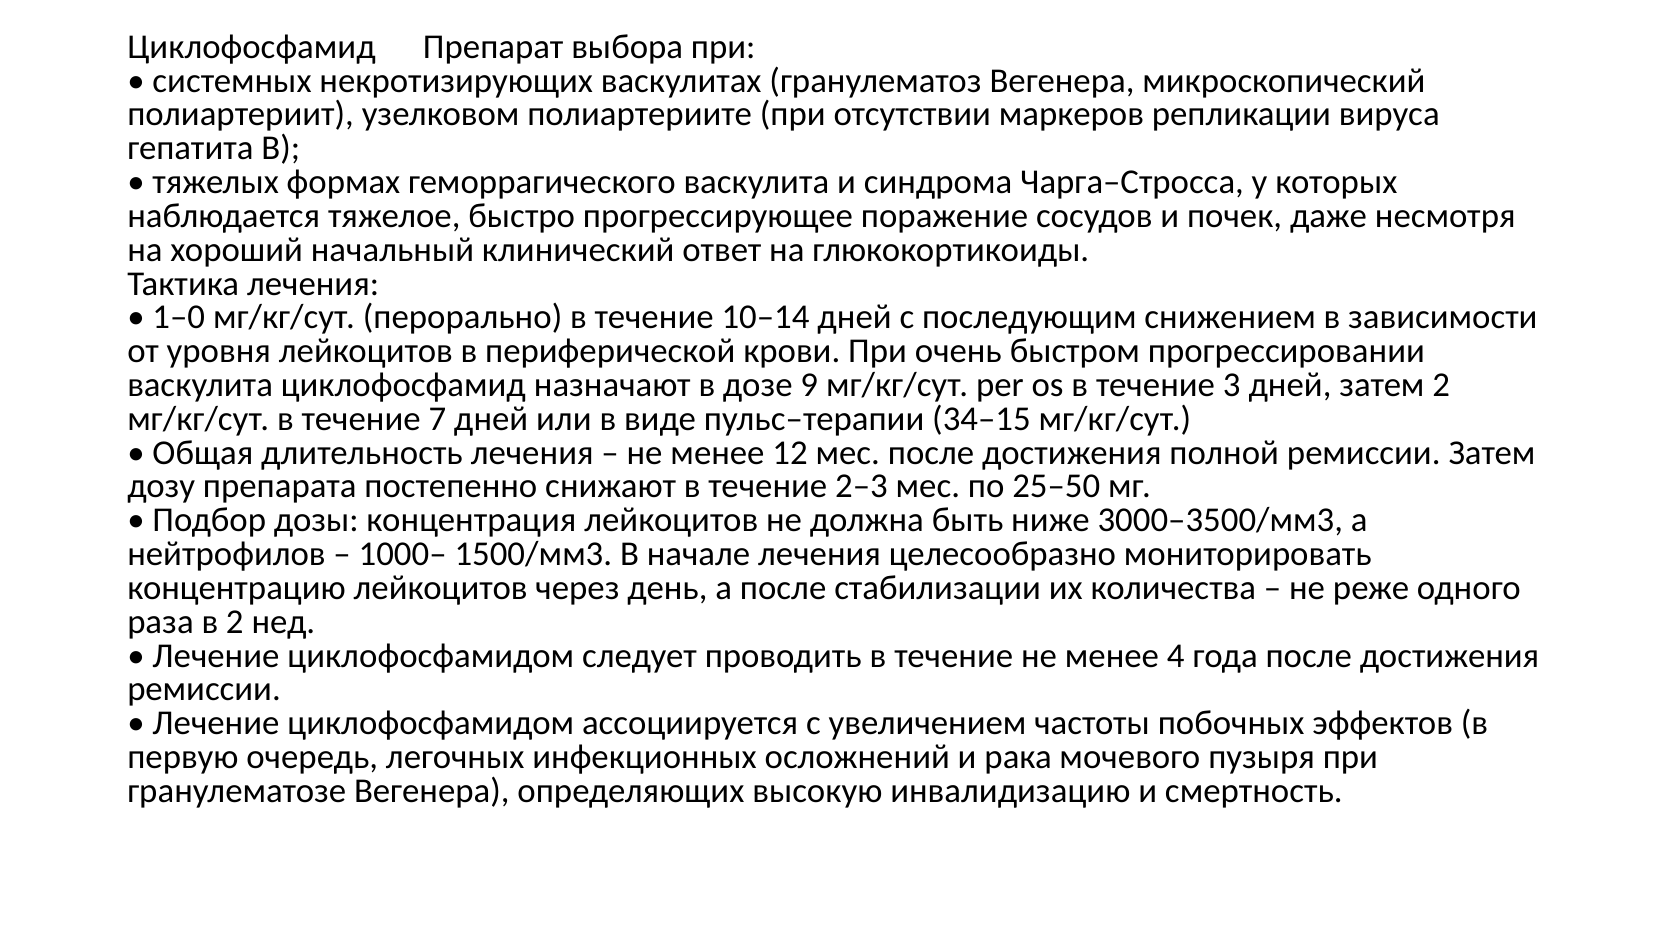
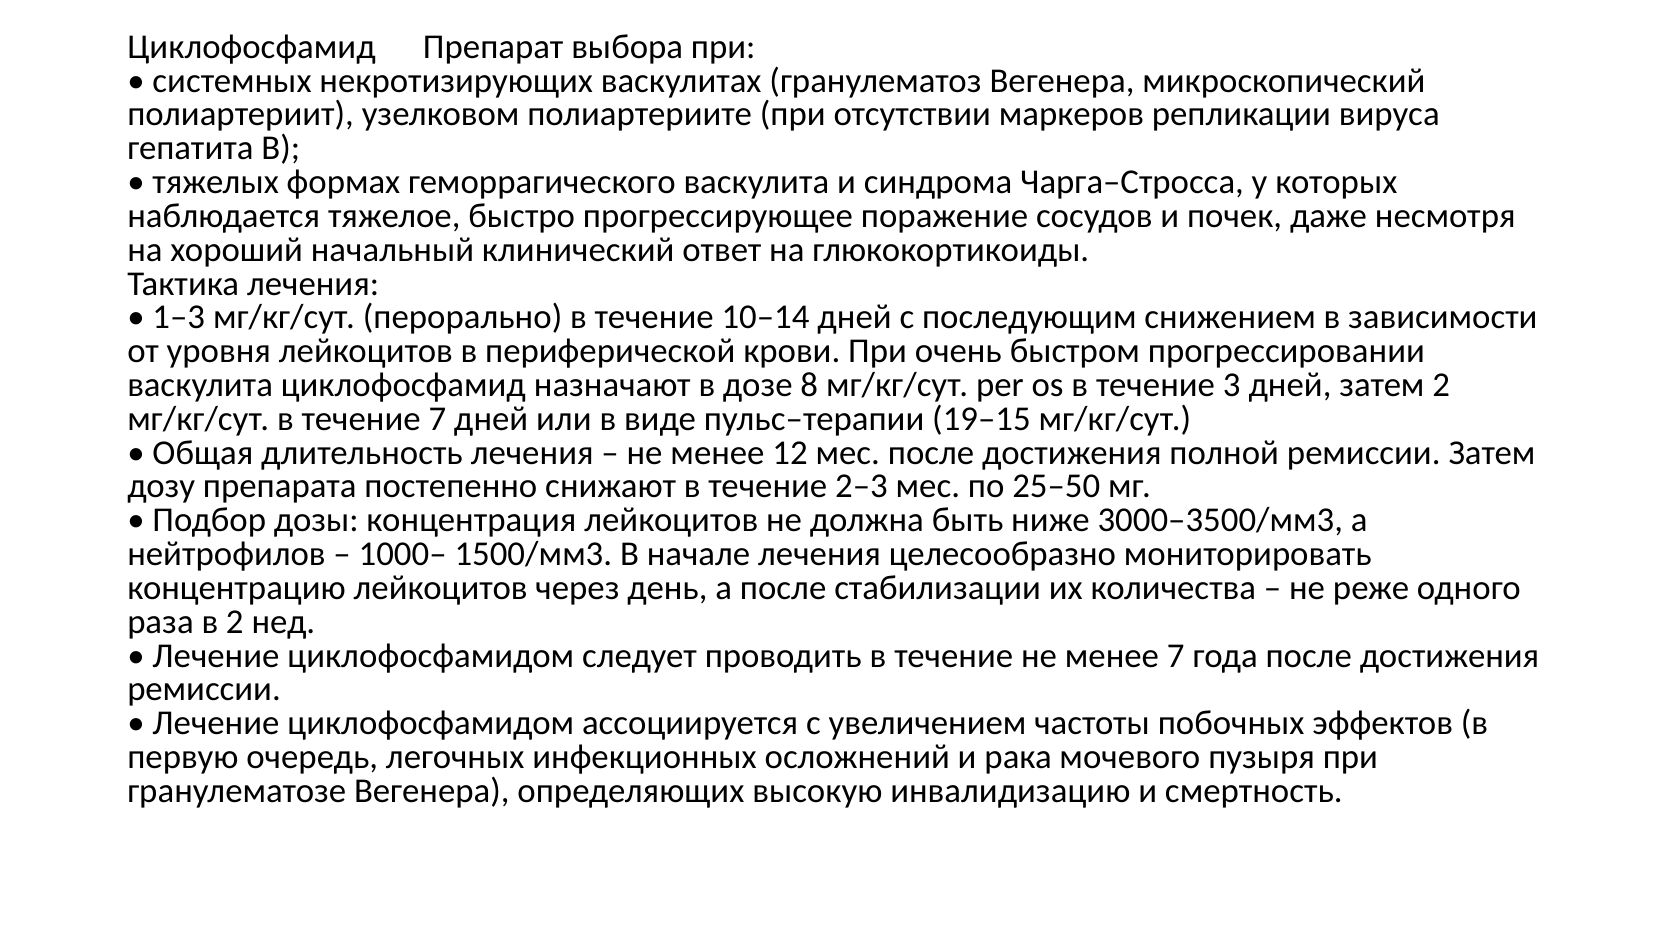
1–0: 1–0 -> 1–3 (179, 318)
9: 9 -> 8 (809, 385)
34–15: 34–15 -> 19–15 (981, 419)
менее 4: 4 -> 7 (1176, 656)
